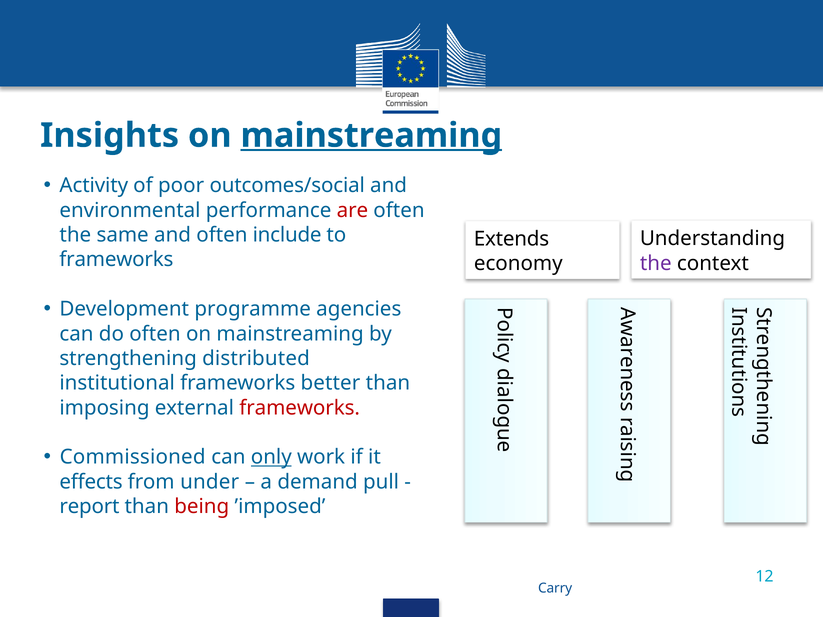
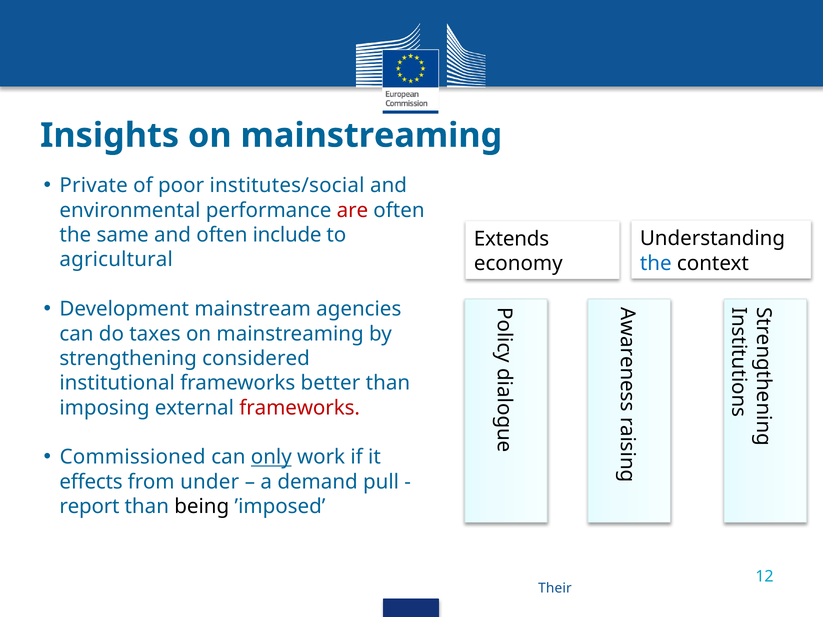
mainstreaming underline: present -> none (371, 136)
Activity: Activity -> Private (94, 186)
outcomes/social: outcomes/social -> institutes/social (287, 186)
frameworks: frameworks -> agricultural (116, 260)
the colour: purple -> blue (656, 263)
programme: programme -> mainstream (253, 309)
do often: often -> taxes (155, 334)
distributed: distributed -> considered (256, 359)
being colour: red -> black (202, 507)
Carry: Carry -> Their (555, 588)
